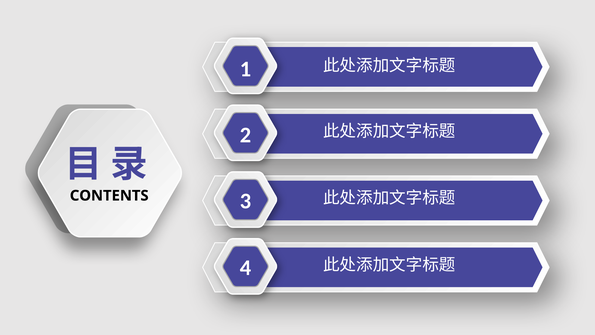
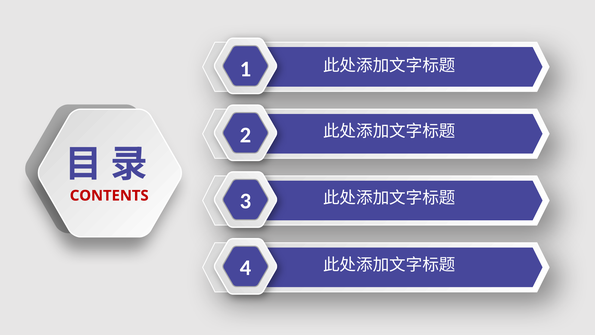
CONTENTS colour: black -> red (109, 195)
